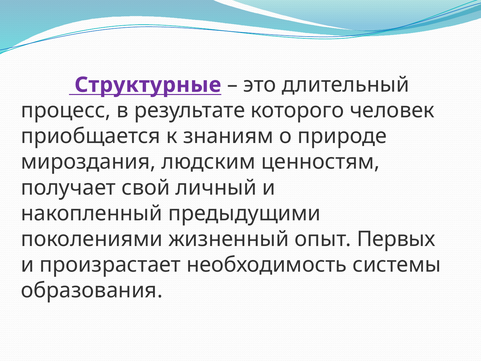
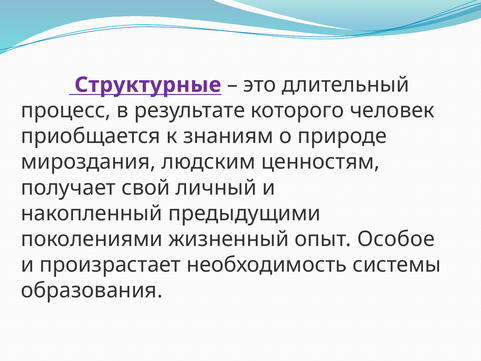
Первых: Первых -> Особое (396, 239)
